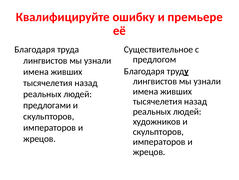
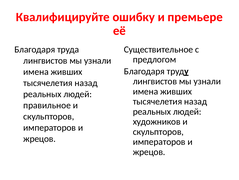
предлогами: предлогами -> правильное (47, 105)
